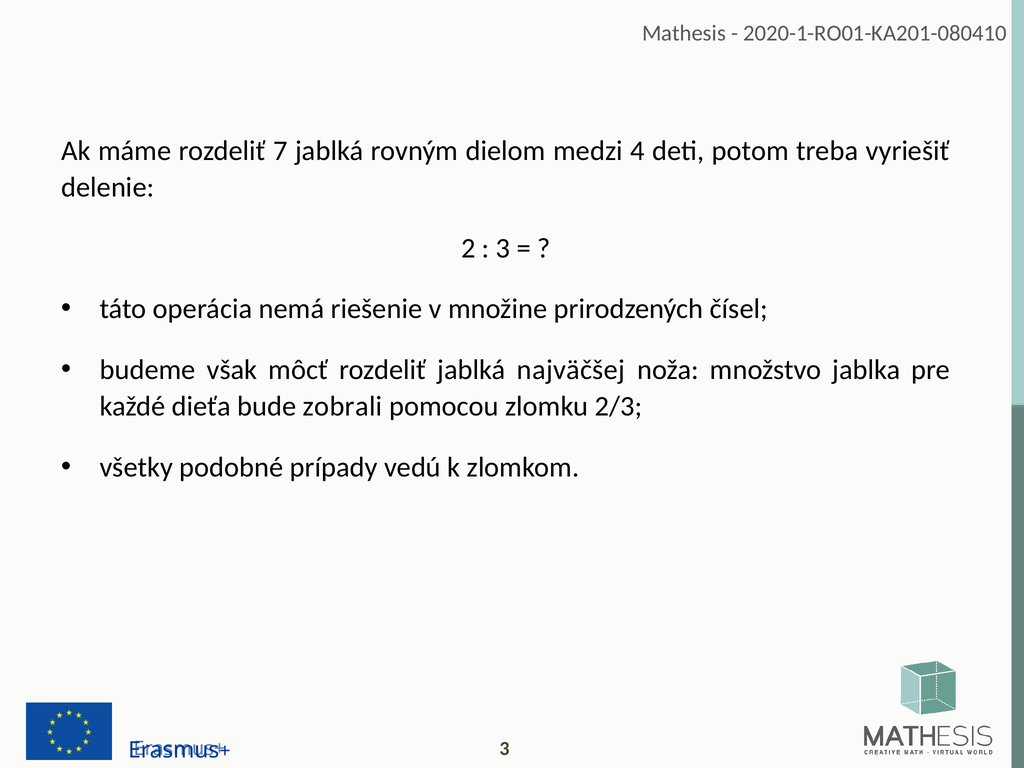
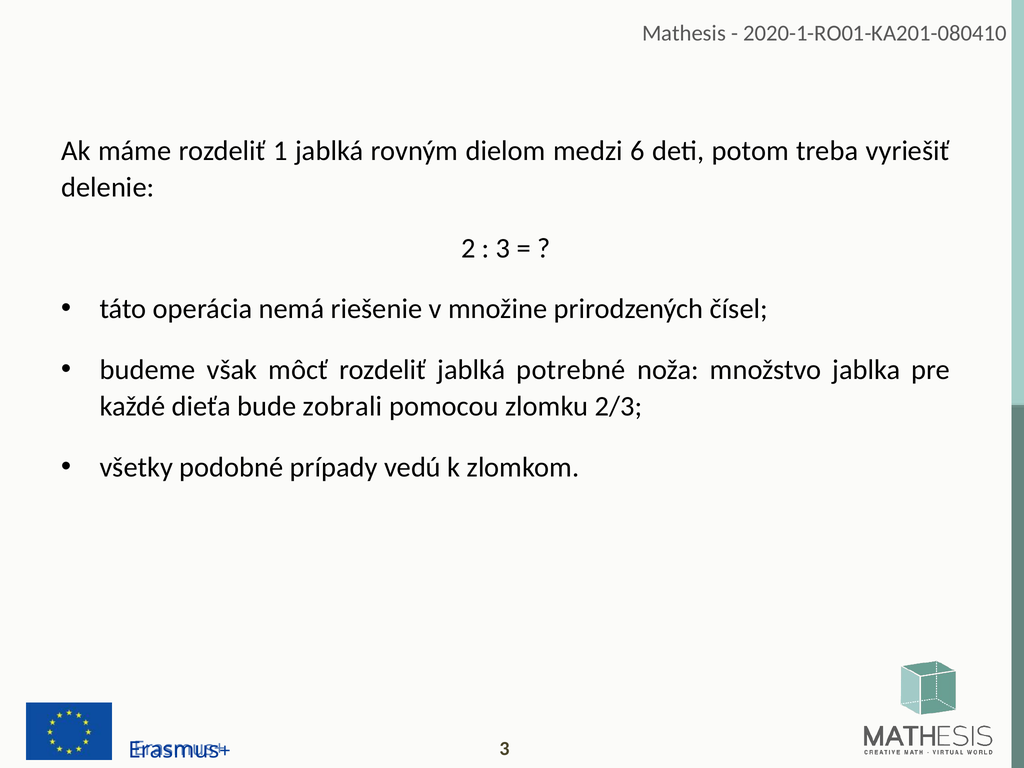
7: 7 -> 1 (281, 151)
4: 4 -> 6 (638, 151)
najväčšej: najväčšej -> potrebné (571, 370)
